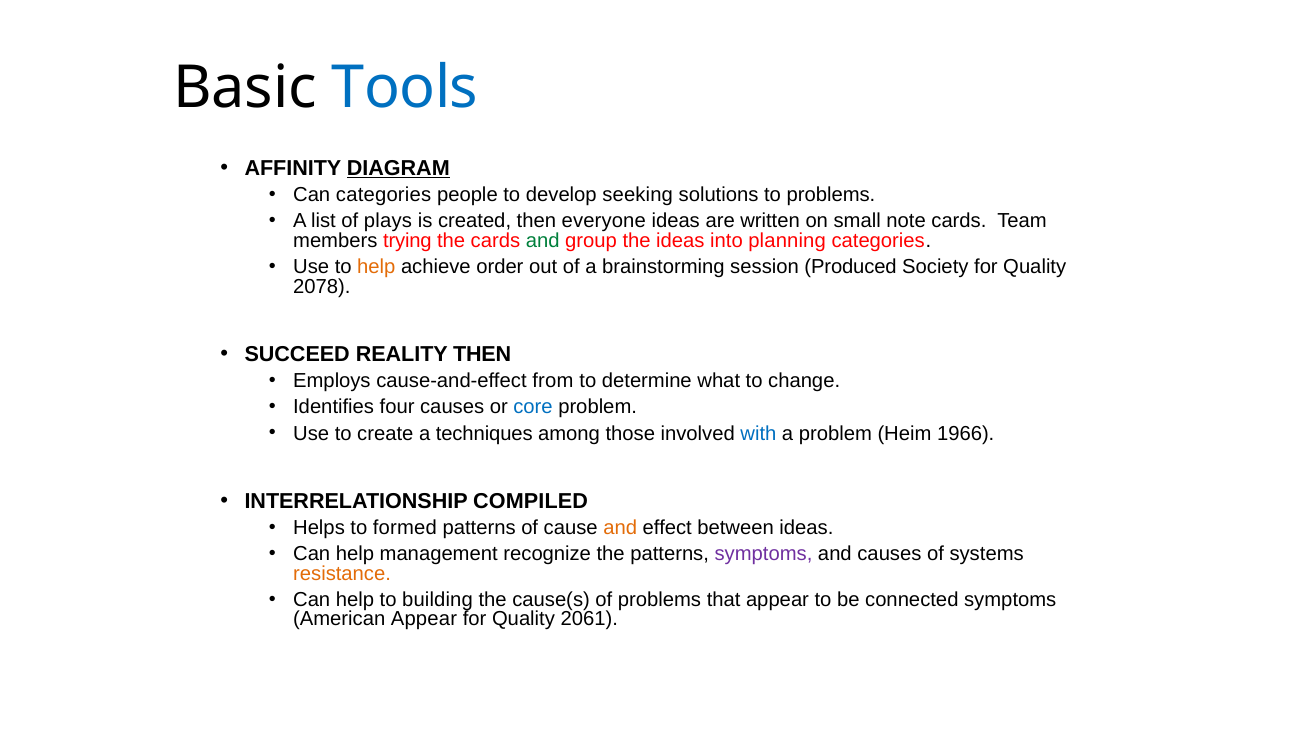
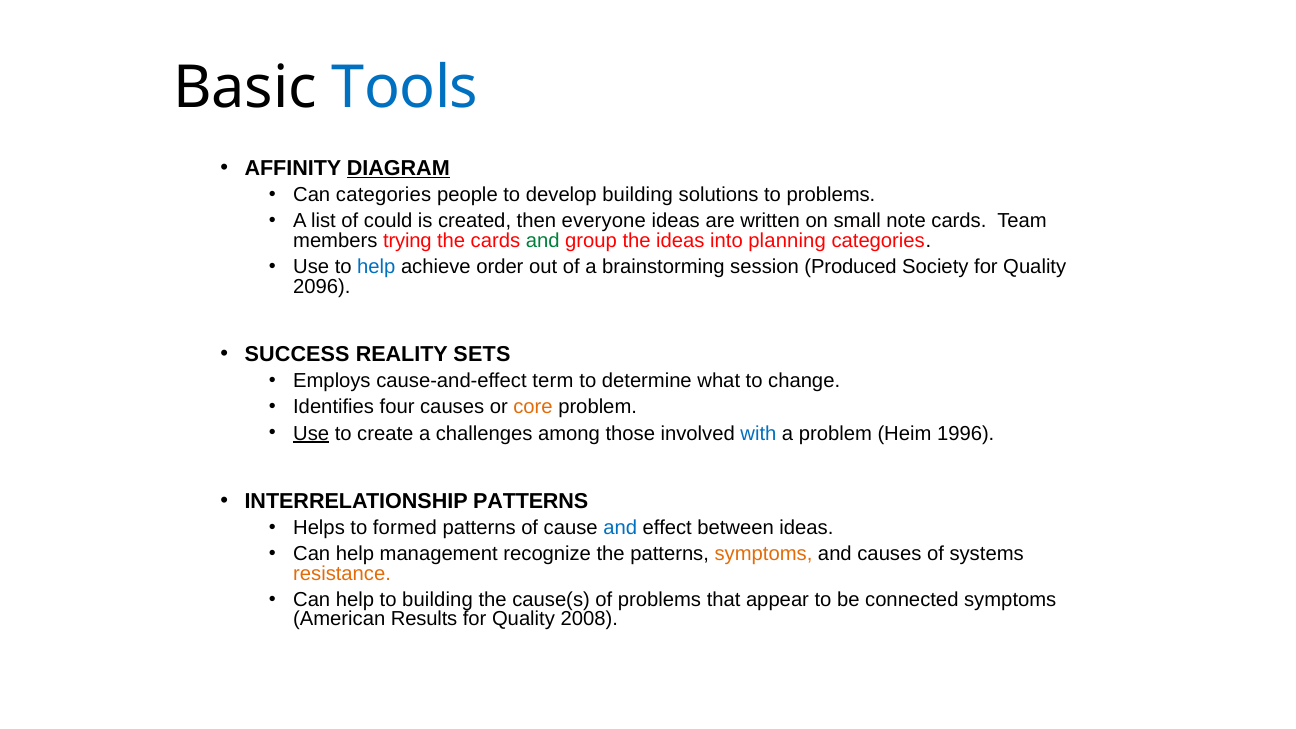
develop seeking: seeking -> building (638, 195)
plays: plays -> could (388, 221)
help colour: orange -> blue (376, 267)
2078: 2078 -> 2096 (322, 286)
SUCCEED: SUCCEED -> SUCCESS (297, 354)
REALITY THEN: THEN -> SETS (482, 354)
from: from -> term (553, 381)
core colour: blue -> orange (533, 407)
Use underline: none -> present (311, 433)
techniques: techniques -> challenges (484, 433)
1966: 1966 -> 1996 (966, 433)
INTERRELATIONSHIP COMPILED: COMPILED -> PATTERNS (531, 501)
and colour: orange -> blue (620, 528)
symptoms colour: purple -> orange (764, 554)
American Appear: Appear -> Results (424, 619)
2061: 2061 -> 2008 (589, 619)
